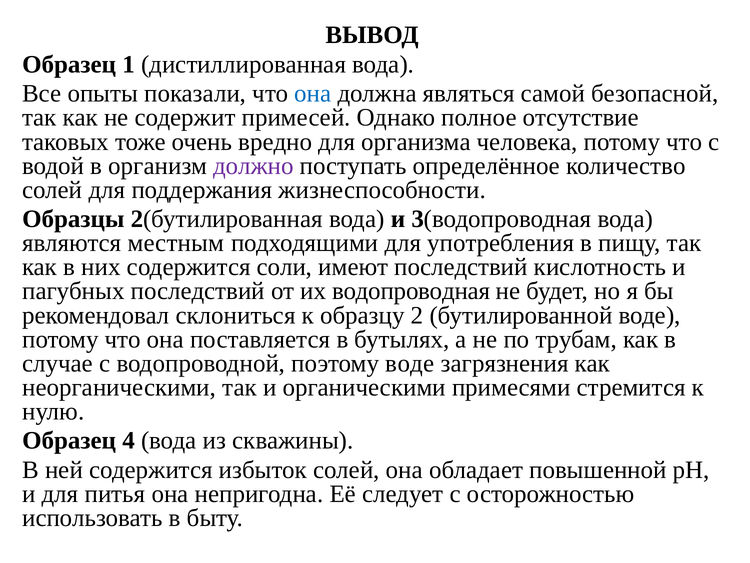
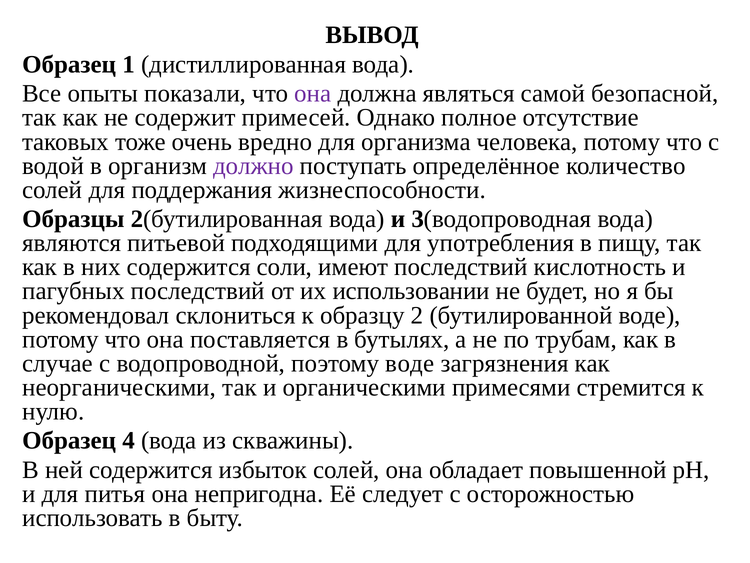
она colour: blue -> purple (313, 94)
местным: местным -> питьевой (176, 243)
водопроводная: водопроводная -> использовании (411, 291)
